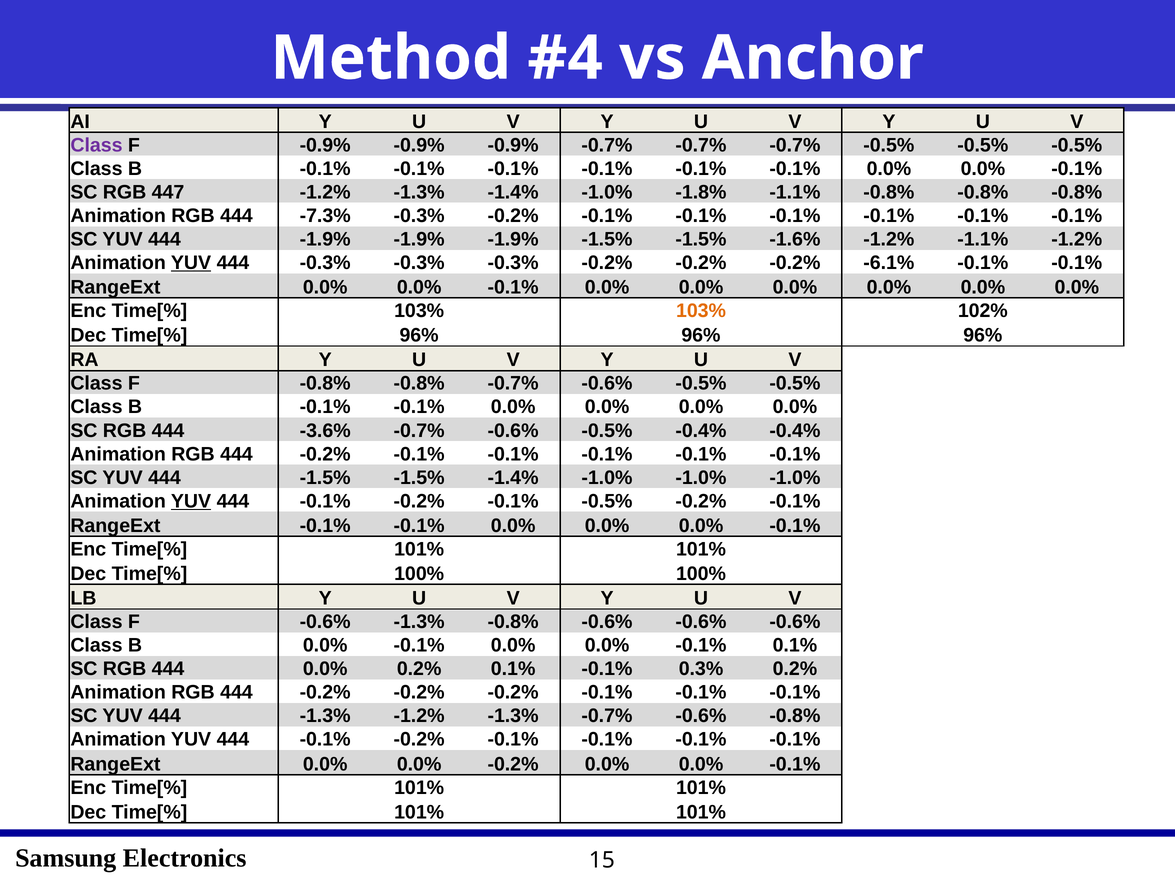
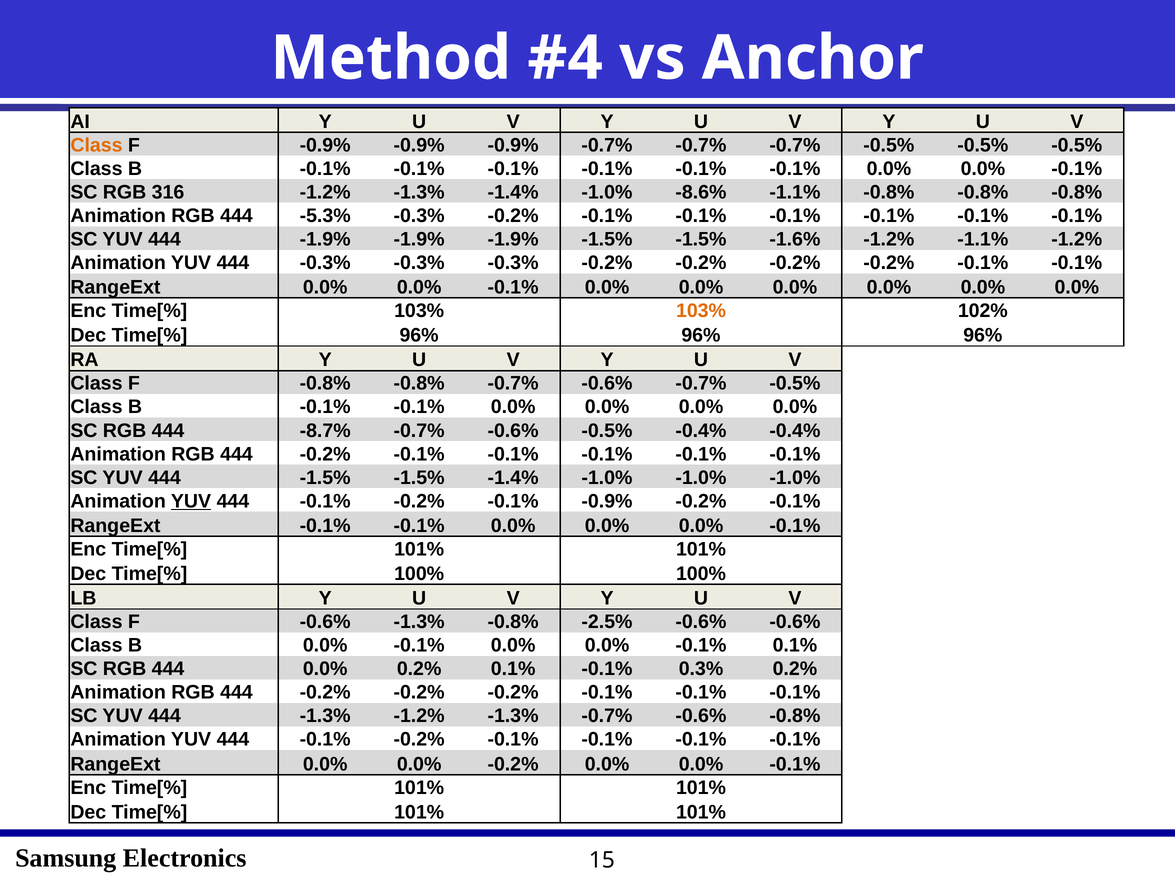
Class colour: purple -> orange (96, 145)
447: 447 -> 316 (168, 192)
-1.8%: -1.8% -> -8.6% (701, 192)
-7.3%: -7.3% -> -5.3% (325, 215)
YUV underline: present -> none (191, 262)
-0.2% -0.2% -0.2% -6.1%: -6.1% -> -0.2% (889, 262)
-0.8% -0.7% -0.6% -0.5%: -0.5% -> -0.7% (701, 383)
-3.6%: -3.6% -> -8.7% (325, 430)
-0.1% -0.5%: -0.5% -> -0.9% (607, 501)
-0.8% -0.6%: -0.6% -> -2.5% (607, 621)
